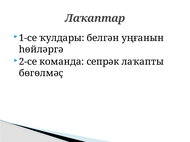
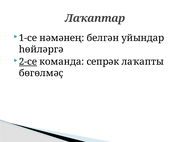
ҡулдары: ҡулдары -> нәмәнең (62, 38)
уңғанын: уңғанын -> уйындар (143, 38)
2-се underline: none -> present (28, 62)
